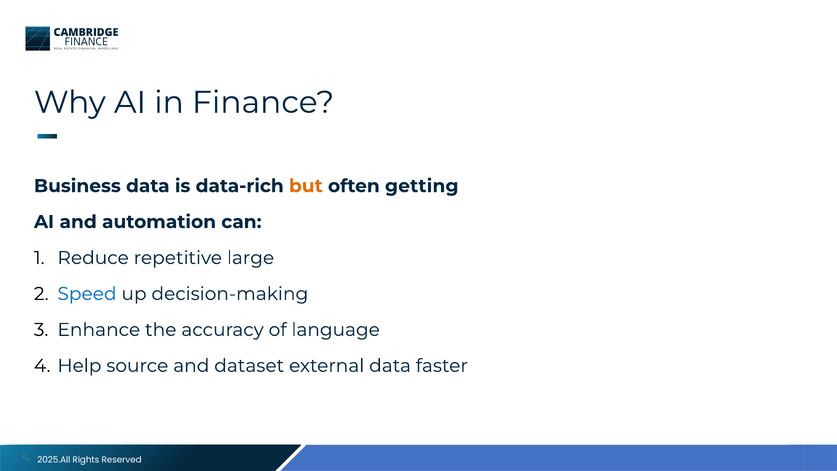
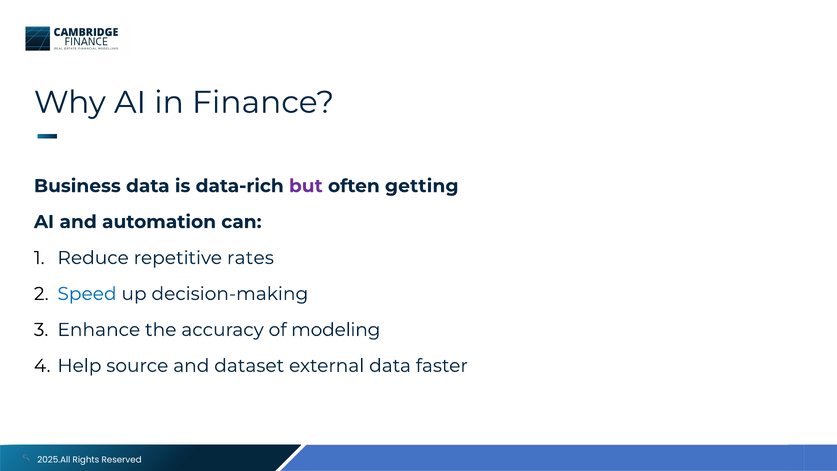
but colour: orange -> purple (306, 186)
large: large -> rates (250, 258)
language: language -> modeling (336, 330)
